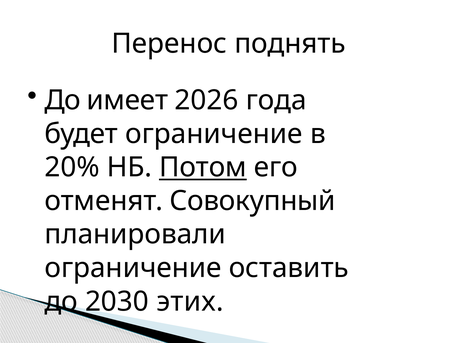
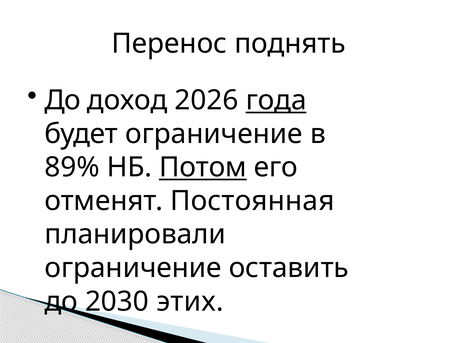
имеет: имеет -> доход (127, 100)
года underline: none -> present (276, 100)
20%: 20% -> 89% (72, 167)
Совокупный: Совокупный -> Постоянная (252, 201)
